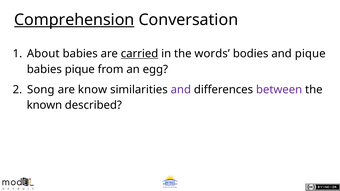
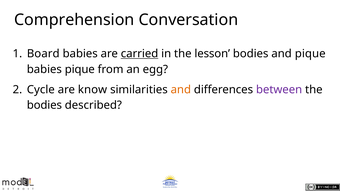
Comprehension underline: present -> none (74, 20)
About: About -> Board (43, 54)
words: words -> lesson (212, 54)
Song: Song -> Cycle (41, 90)
and colour: purple -> orange (181, 90)
known: known -> bodies (44, 105)
